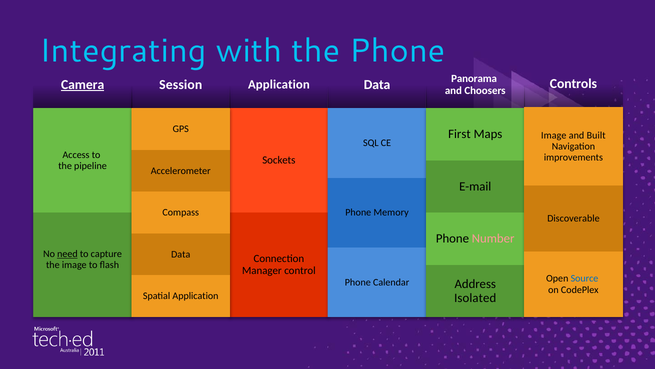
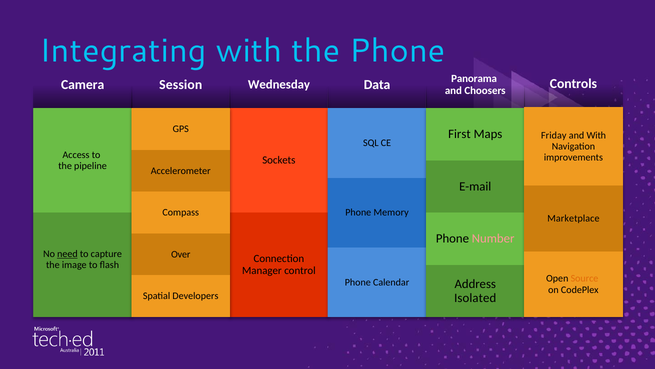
Camera underline: present -> none (83, 84)
Application: Application -> Wednesday (279, 84)
Image: Image -> Friday (554, 135)
and Built: Built -> With (596, 135)
Discoverable: Discoverable -> Marketplace (573, 218)
Data: Data -> Over (181, 254)
Source colour: blue -> orange (584, 278)
Spatial Application: Application -> Developers (195, 296)
